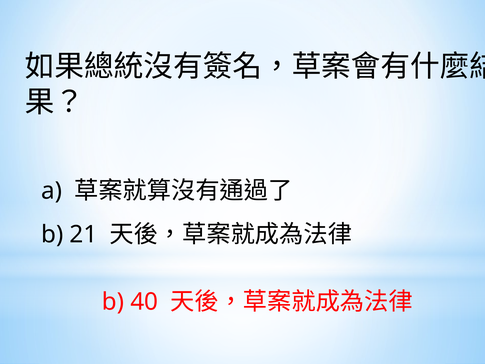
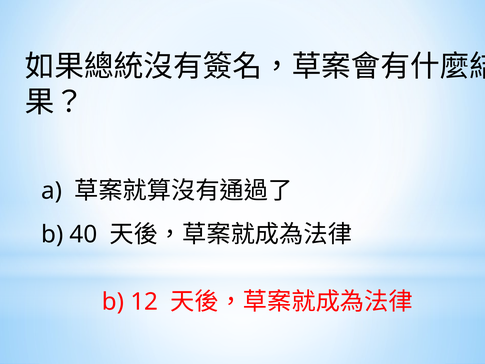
21: 21 -> 40 (83, 234)
40: 40 -> 12 (144, 302)
